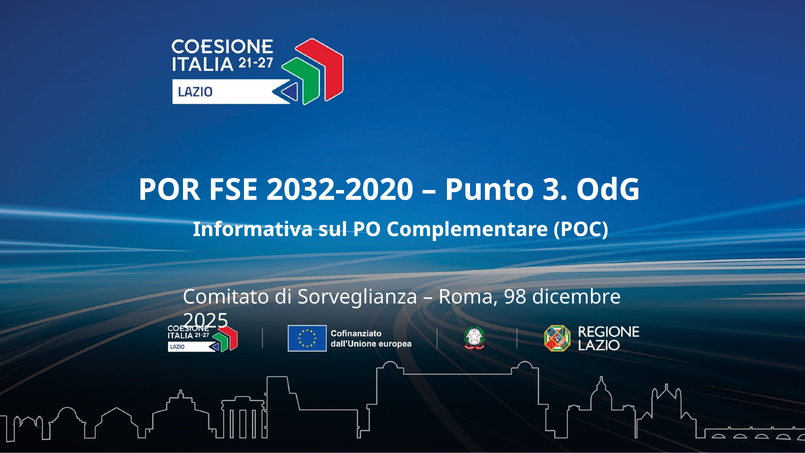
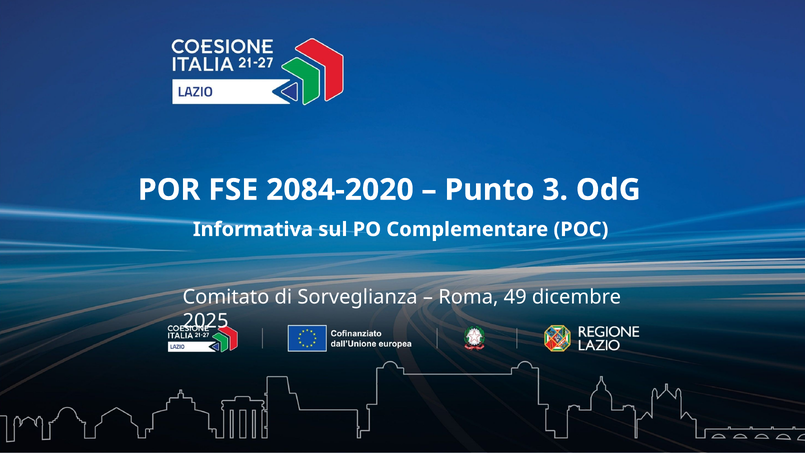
2032-2020: 2032-2020 -> 2084-2020 (340, 190)
98: 98 -> 49 (515, 297)
